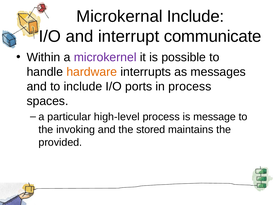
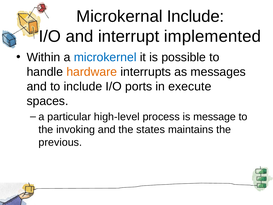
communicate: communicate -> implemented (212, 36)
microkernel colour: purple -> blue (105, 57)
in process: process -> execute (190, 86)
stored: stored -> states (151, 129)
provided: provided -> previous (60, 142)
